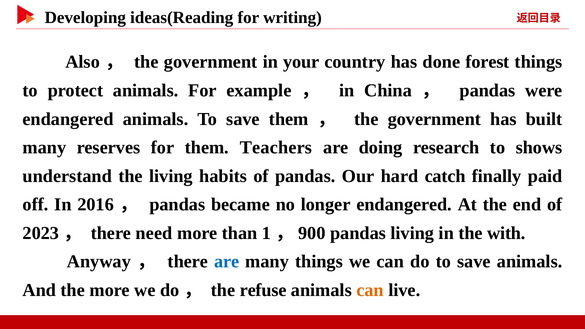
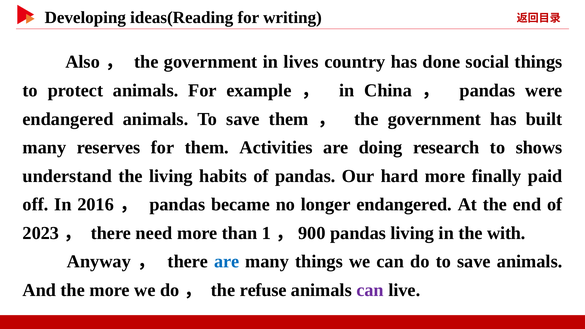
your: your -> lives (301, 62)
forest: forest -> social (487, 62)
Teachers: Teachers -> Activities (276, 148)
hard catch: catch -> more (445, 176)
can colour: orange -> purple (370, 290)
